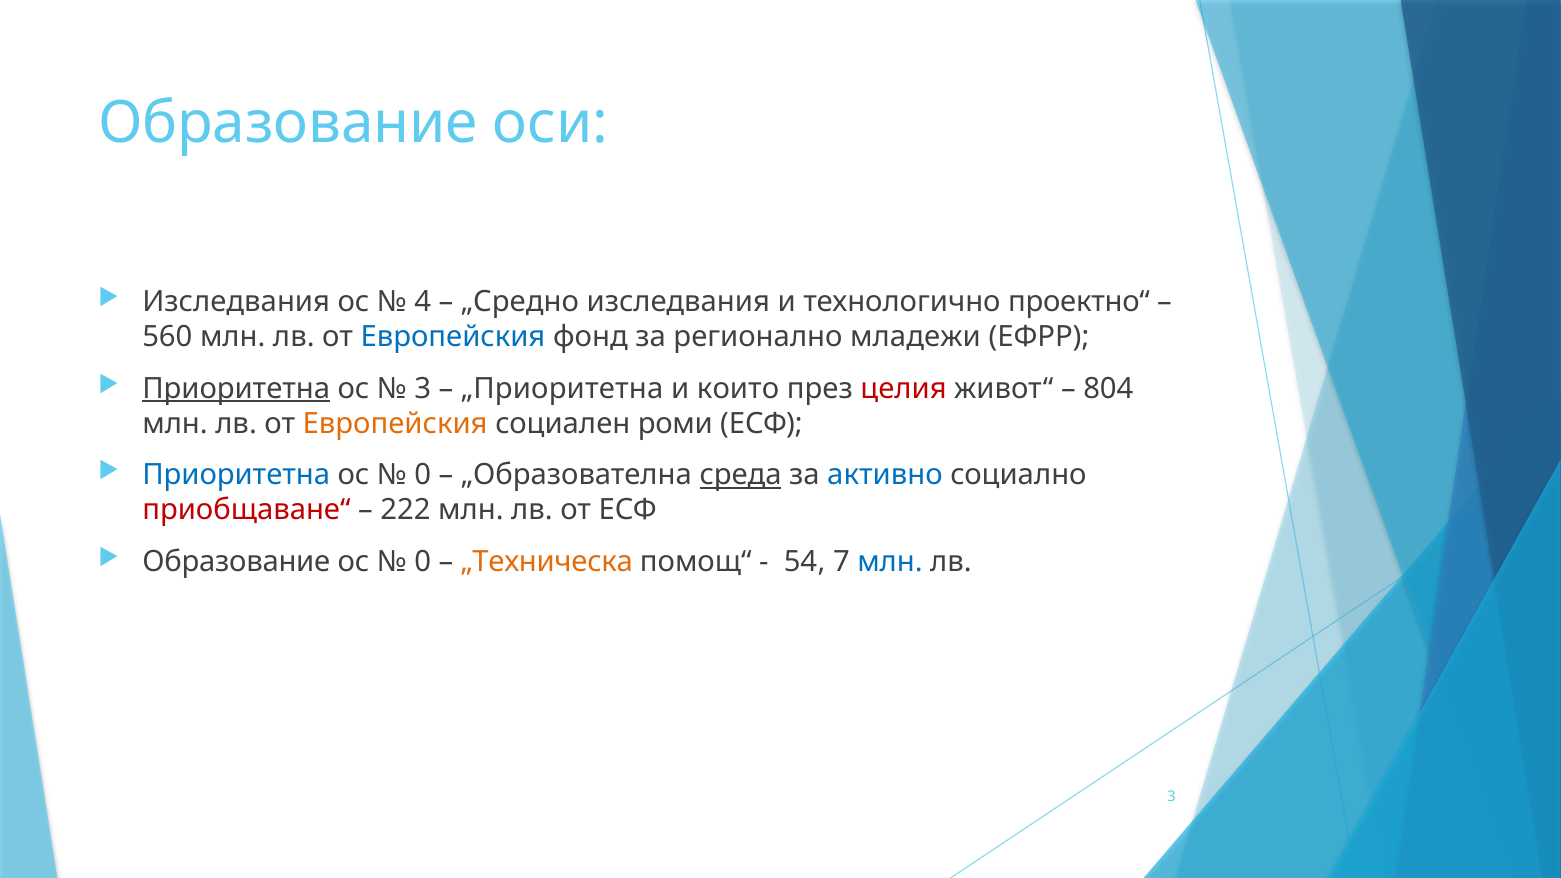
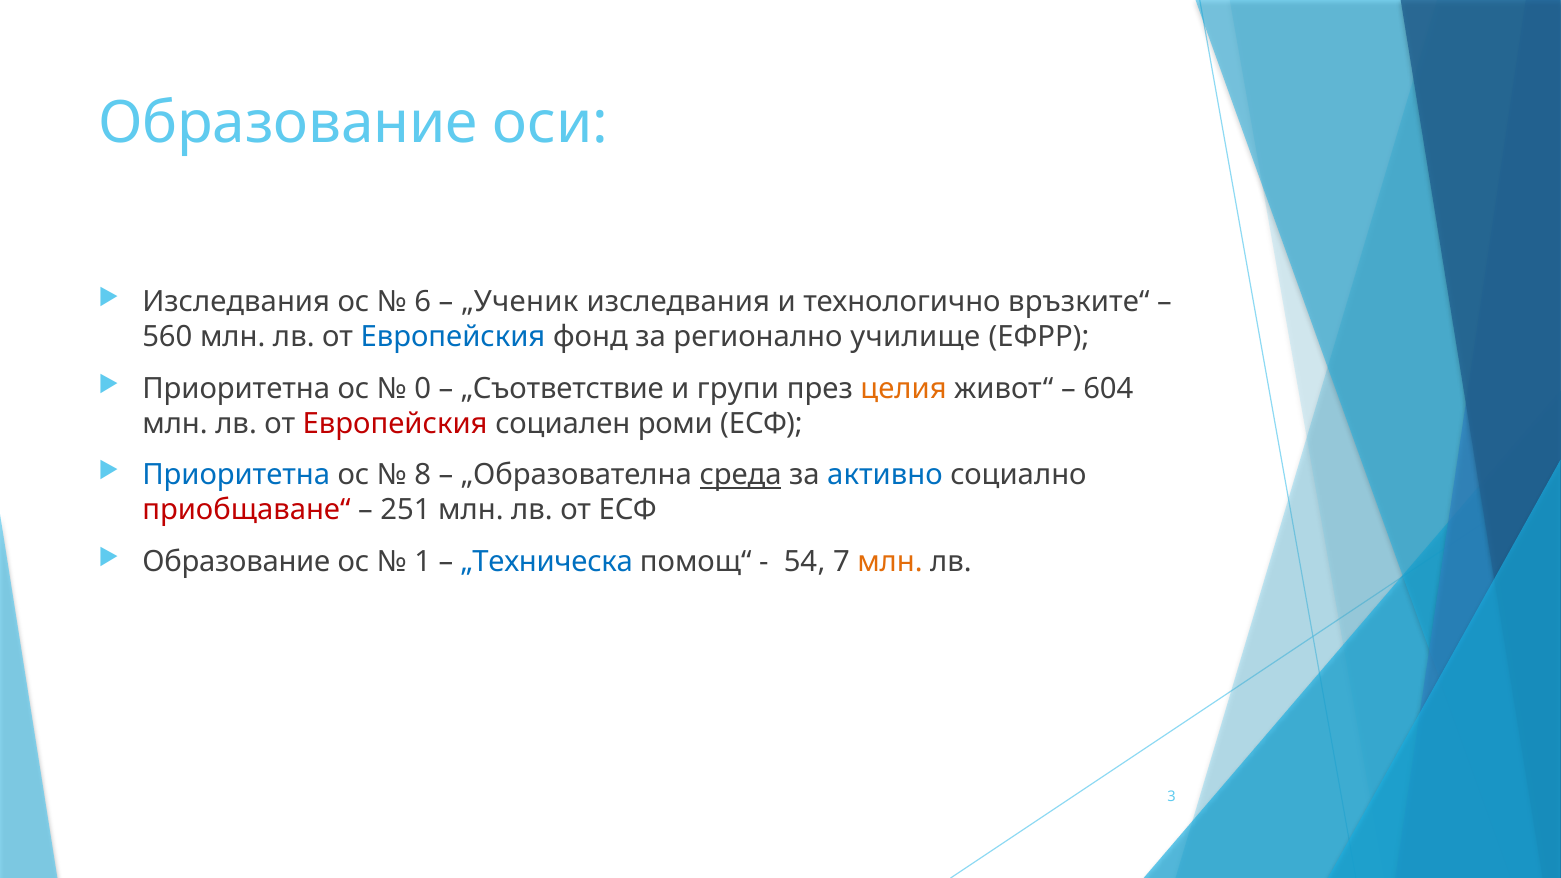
4: 4 -> 6 (423, 302)
„Средно: „Средно -> „Ученик (520, 302)
проектно“: проектно“ -> връзките“ (1079, 302)
младежи: младежи -> училище (915, 337)
Приоритетна underline: present -> none (236, 389)
3: 3 -> 0 (423, 389)
„Приоритетна: „Приоритетна -> „Съответствие (562, 389)
които: които -> групи (738, 389)
целия colour: red -> orange (904, 389)
804: 804 -> 604 (1108, 389)
Европейския colour: orange -> red (395, 424)
0: 0 -> 8 (423, 475)
222: 222 -> 251 (406, 510)
0: 0 -> 1 (423, 562)
„Техническа colour: orange -> blue (547, 562)
млн colour: blue -> orange (890, 562)
